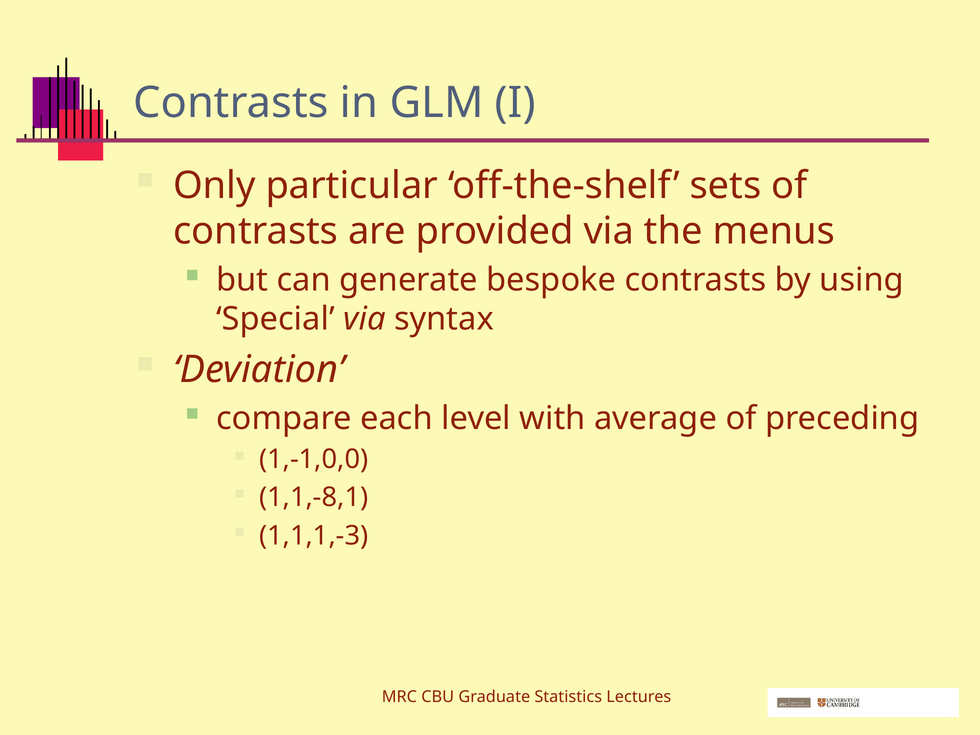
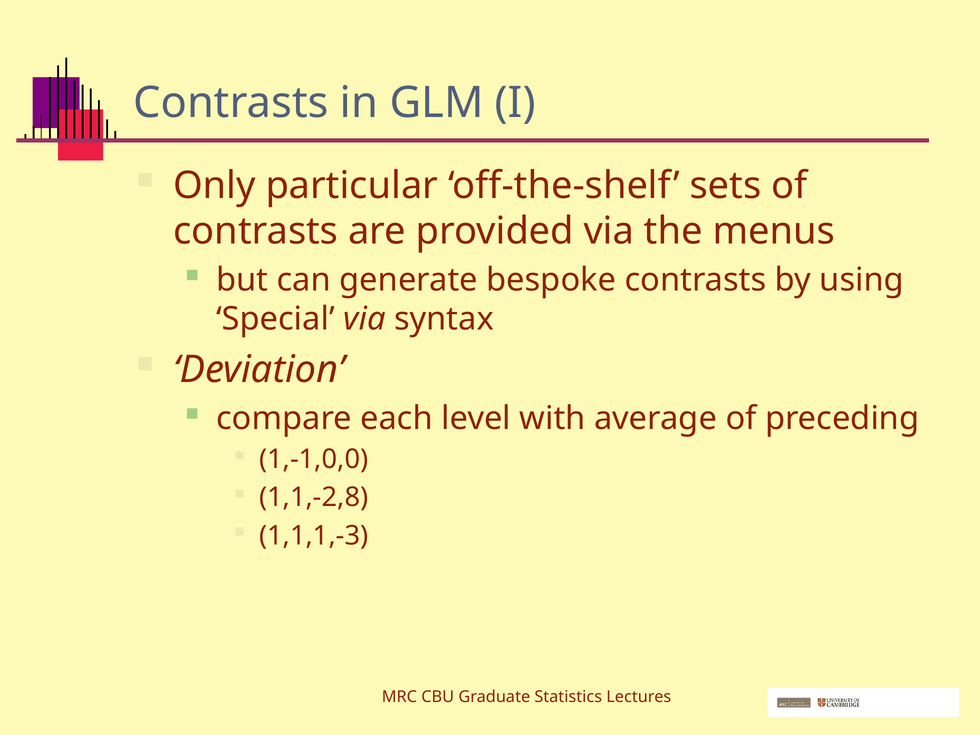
1,1,-8,1: 1,1,-8,1 -> 1,1,-2,8 (314, 497)
